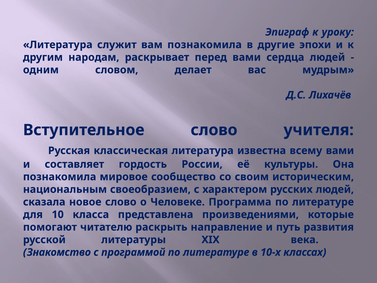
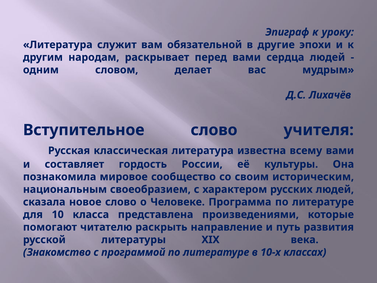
вам познакомила: познакомила -> обязательной (205, 45)
